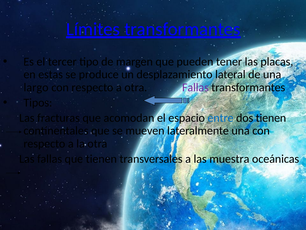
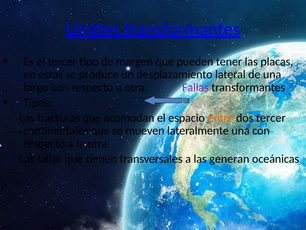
entre colour: blue -> orange (221, 118)
dos tienen: tienen -> tercer (271, 118)
muestra: muestra -> generan (229, 159)
